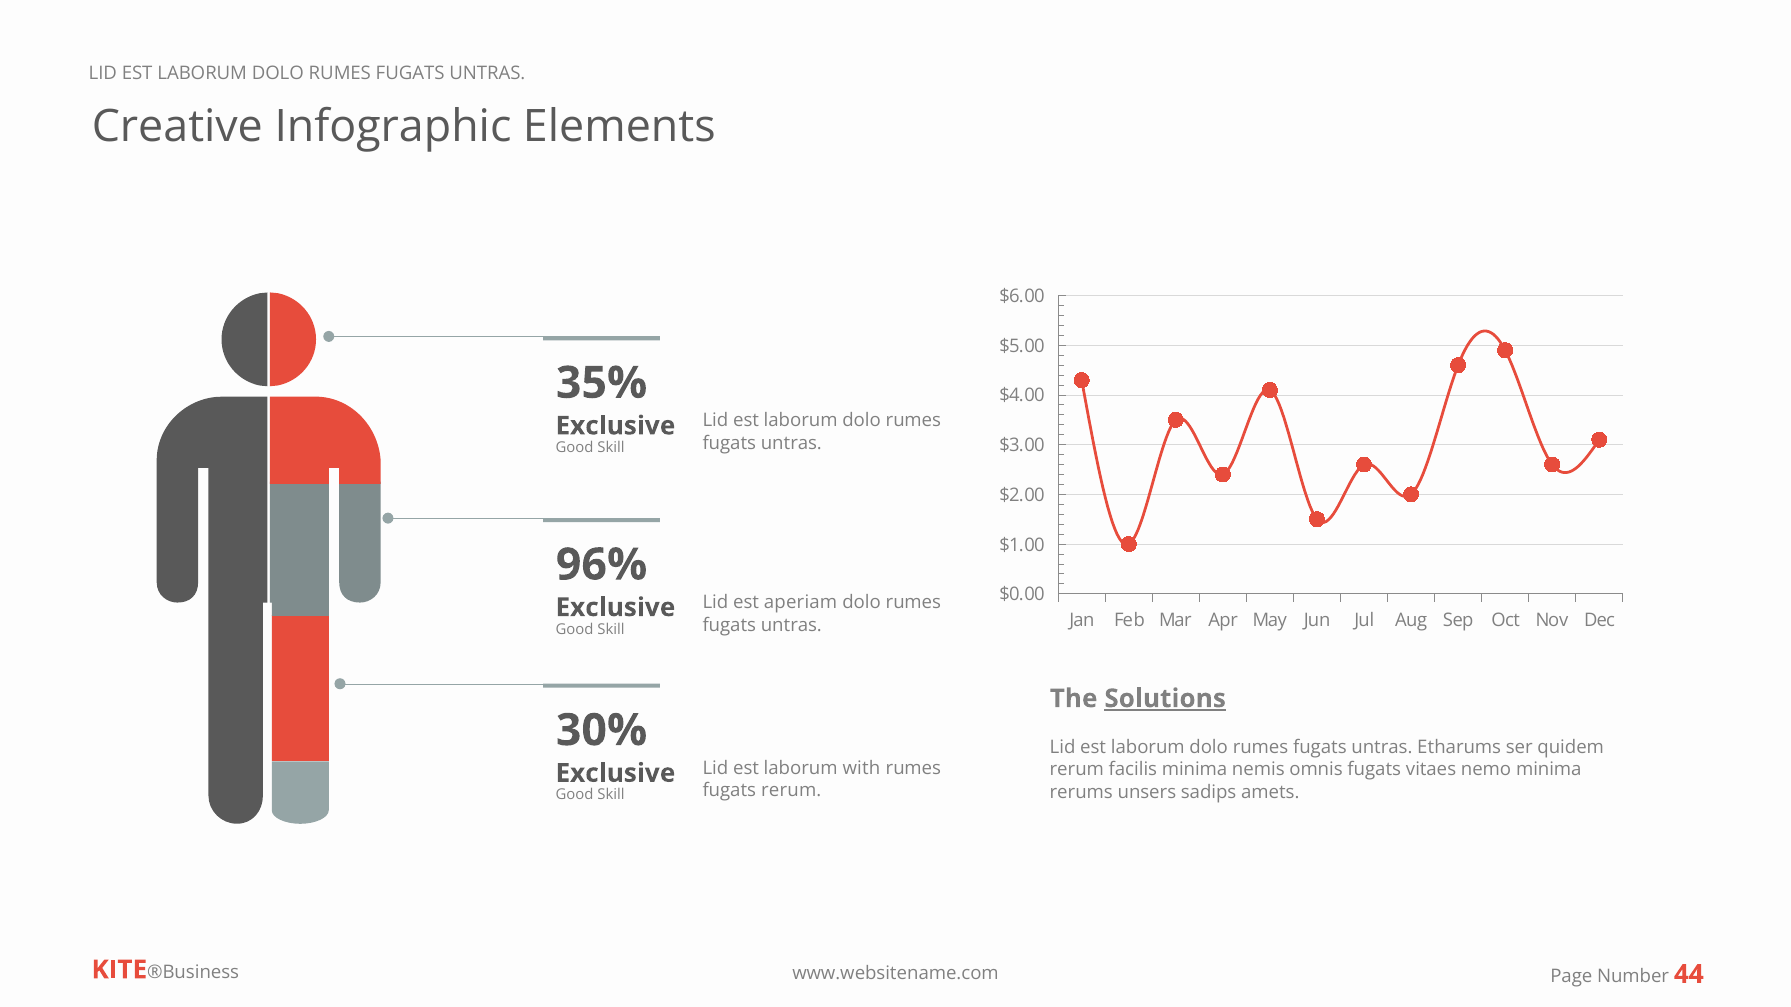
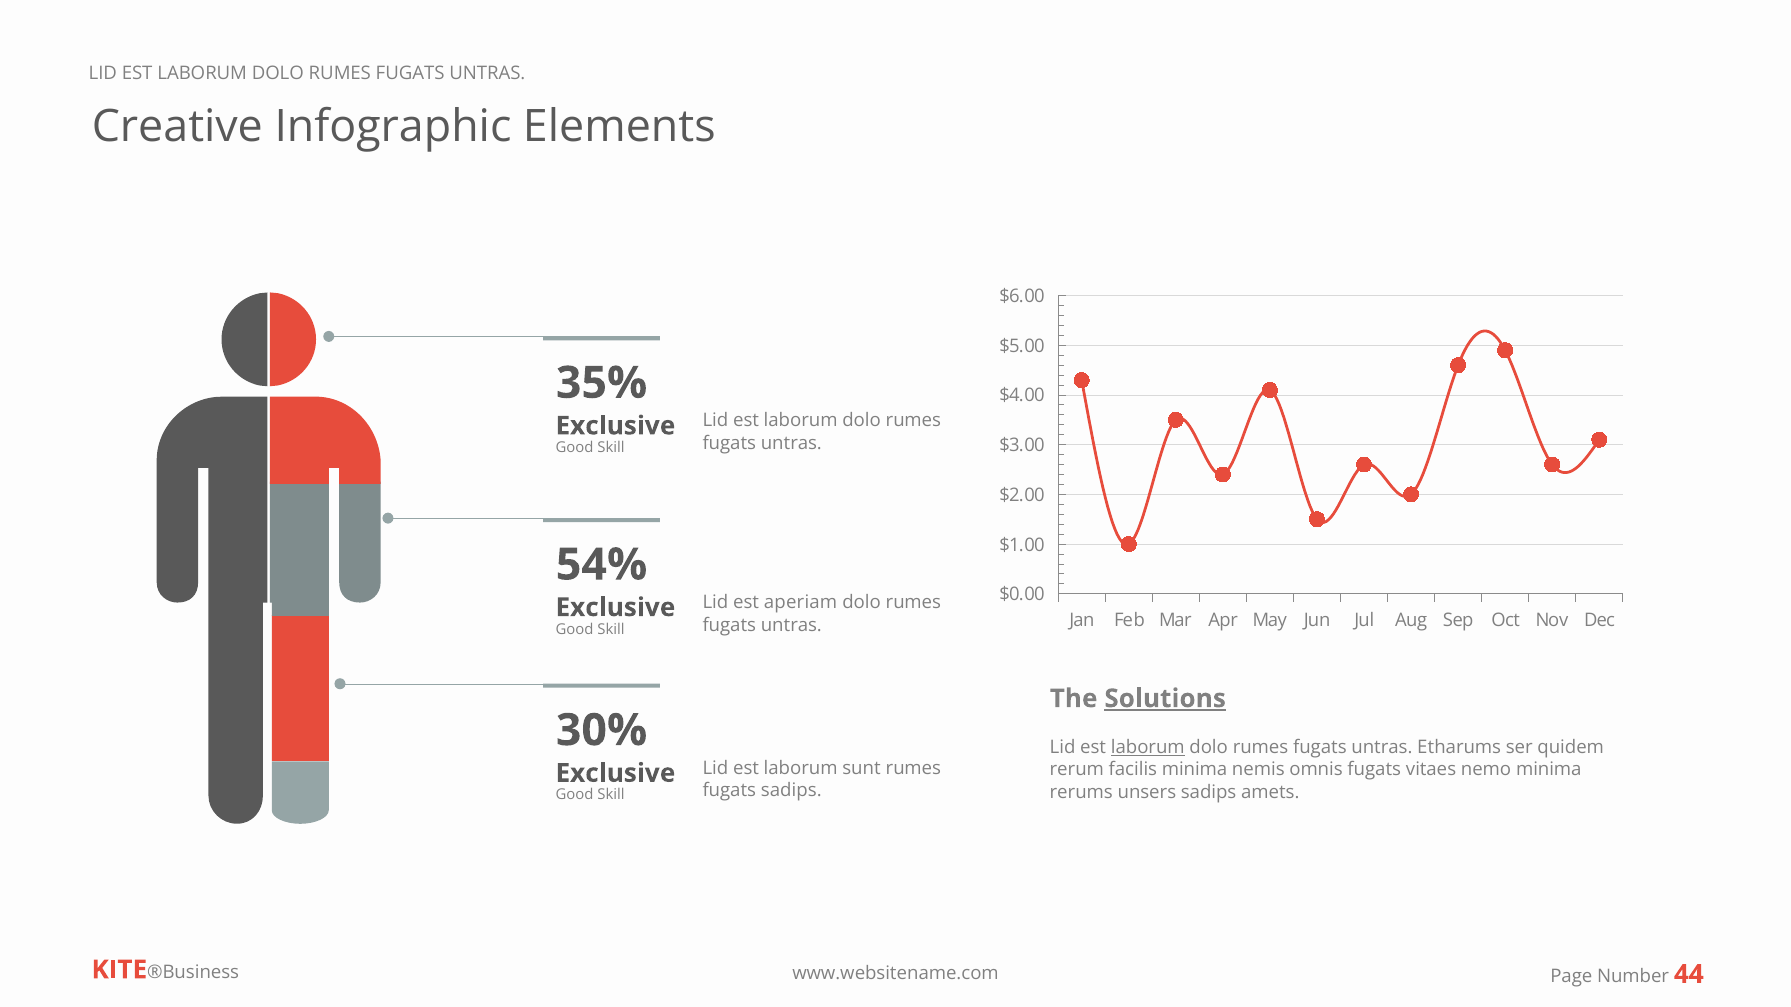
96%: 96% -> 54% (602, 565)
laborum underline: none -> present (1148, 748)
with: with -> sunt (862, 768)
fugats rerum: rerum -> sadips (791, 791)
